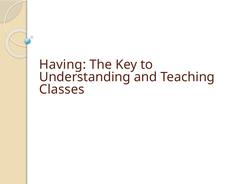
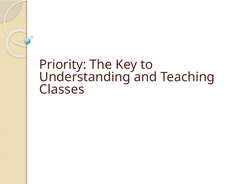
Having: Having -> Priority (63, 64)
